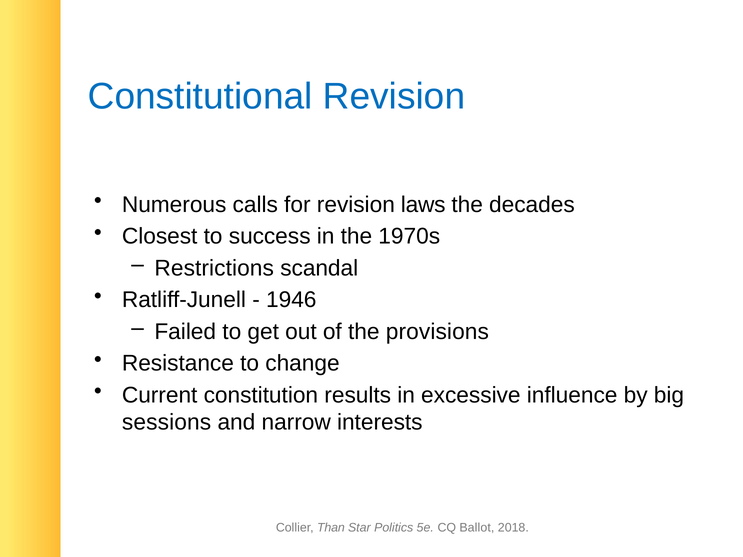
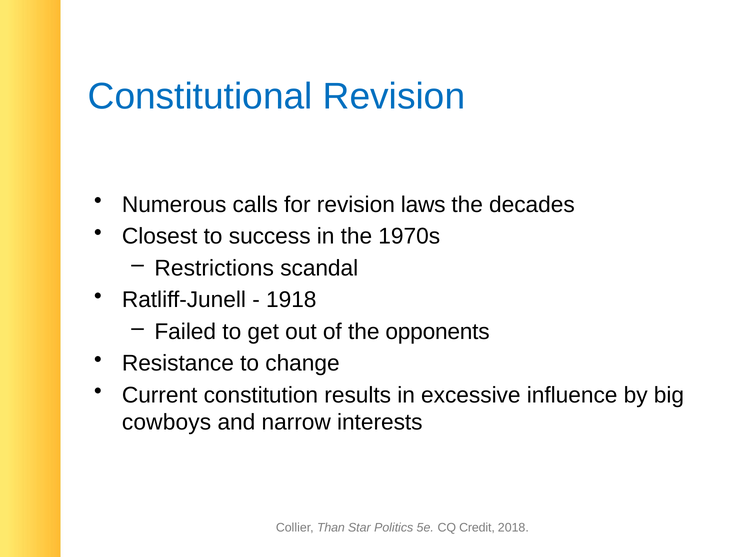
1946: 1946 -> 1918 (291, 300)
provisions: provisions -> opponents (438, 332)
sessions: sessions -> cowboys (167, 423)
Ballot: Ballot -> Credit (477, 528)
